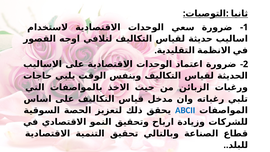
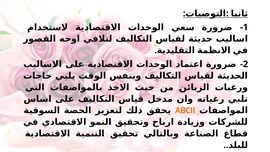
ABCII colour: blue -> orange (185, 110)
